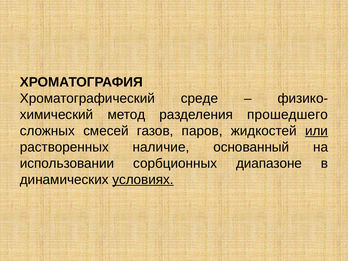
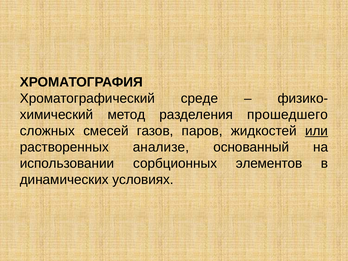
наличие: наличие -> анализе (161, 147)
диапазоне: диапазоне -> элементов (269, 163)
условиях underline: present -> none (143, 180)
